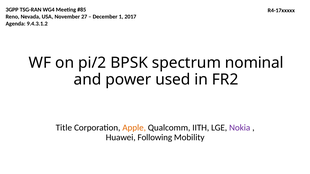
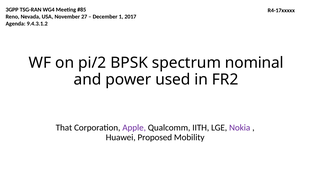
Title: Title -> That (64, 128)
Apple colour: orange -> purple (134, 128)
Following: Following -> Proposed (155, 138)
